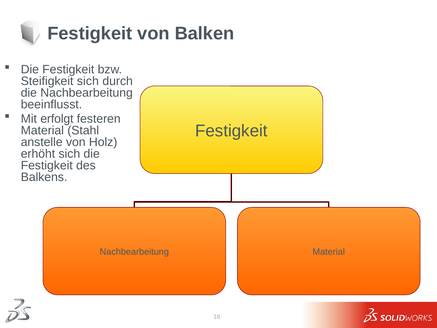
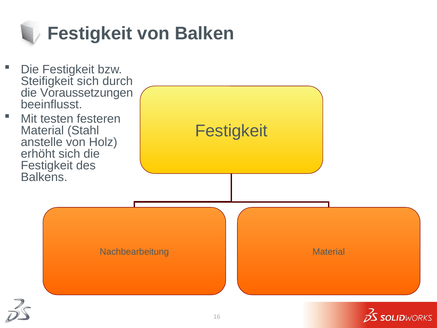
die Nachbearbeitung: Nachbearbeitung -> Voraussetzungen (87, 93)
erfolgt: erfolgt -> testen (57, 119)
